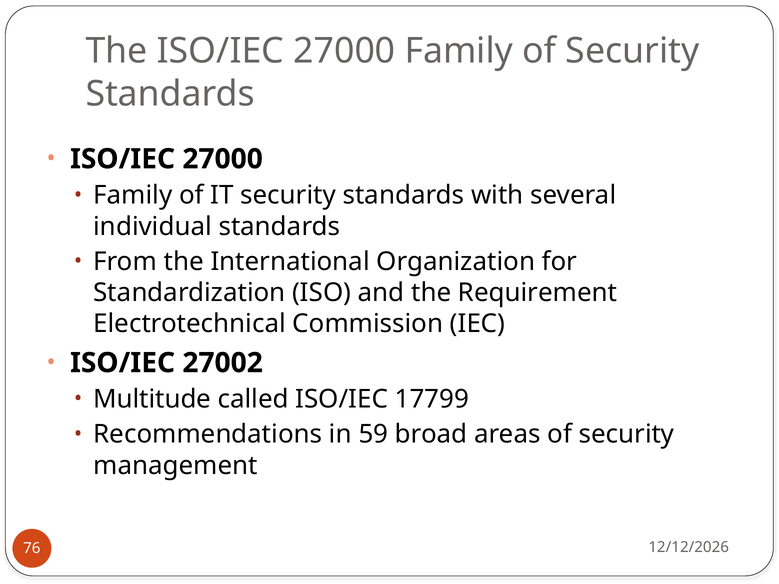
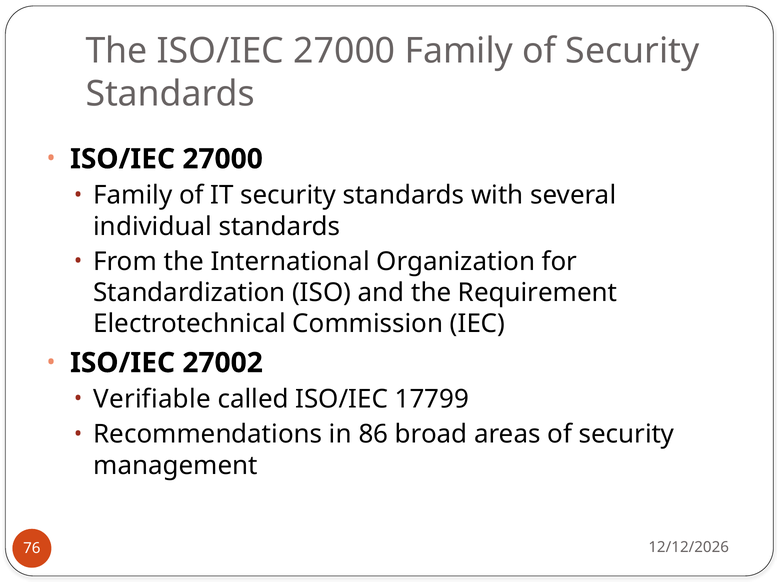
Multitude: Multitude -> Verifiable (152, 399)
59: 59 -> 86 (373, 435)
